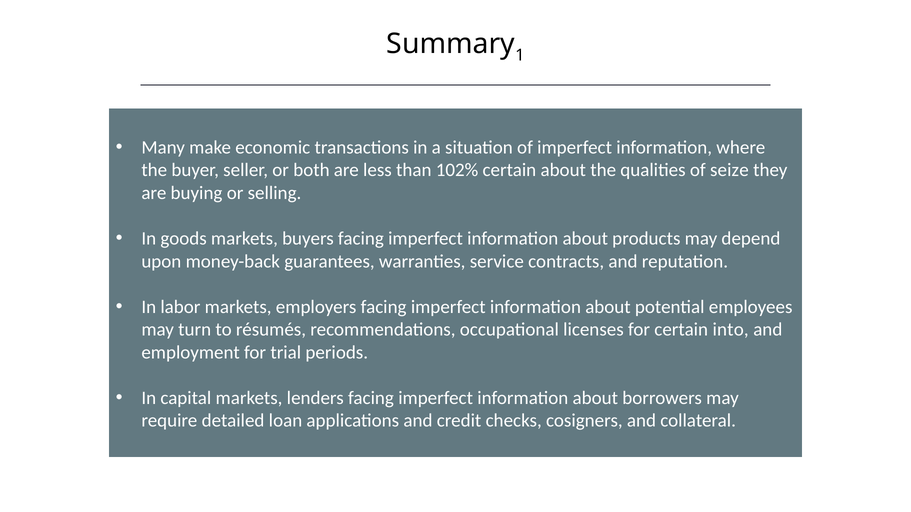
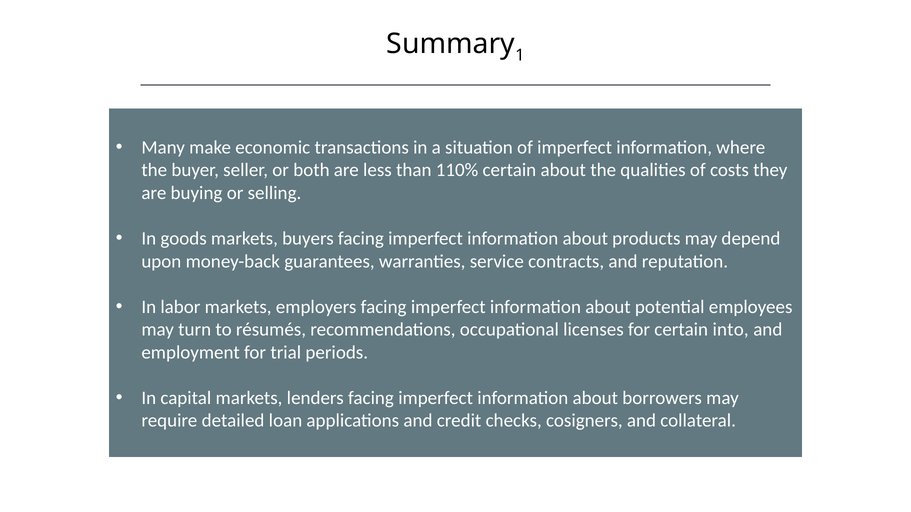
102%: 102% -> 110% (457, 170)
seize: seize -> costs (729, 170)
